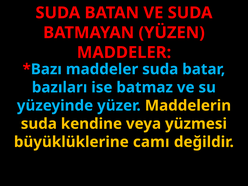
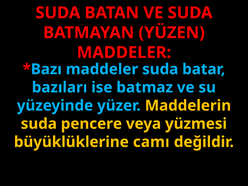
kendine: kendine -> pencere (91, 124)
